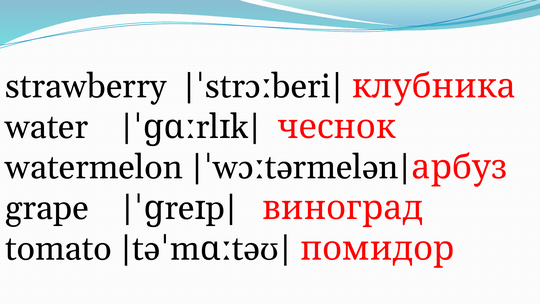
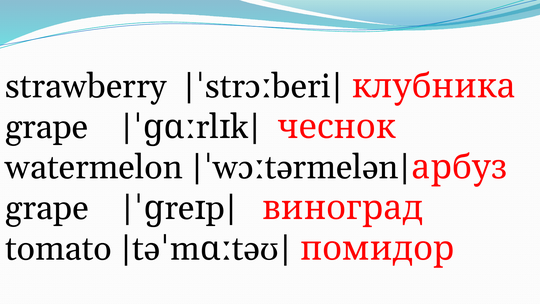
water: water -> grape (47, 127)
